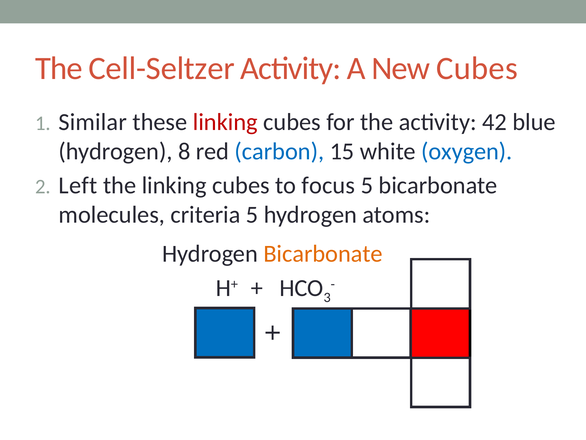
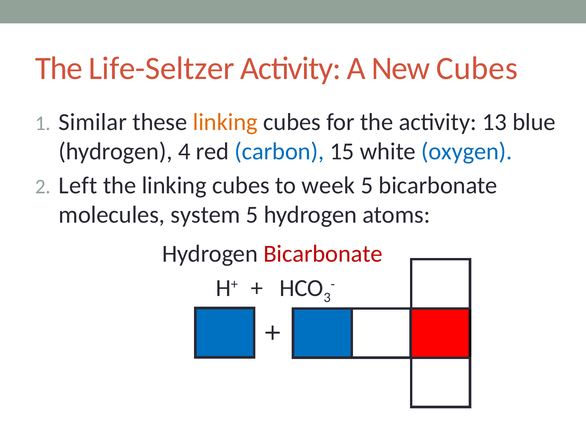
Cell-Seltzer: Cell-Seltzer -> Life-Seltzer (161, 68)
linking colour: red -> orange (225, 122)
42: 42 -> 13 (495, 122)
8: 8 -> 4 (184, 151)
focus: focus -> week (328, 185)
criteria: criteria -> system (206, 215)
Bicarbonate colour: orange -> red (323, 254)
